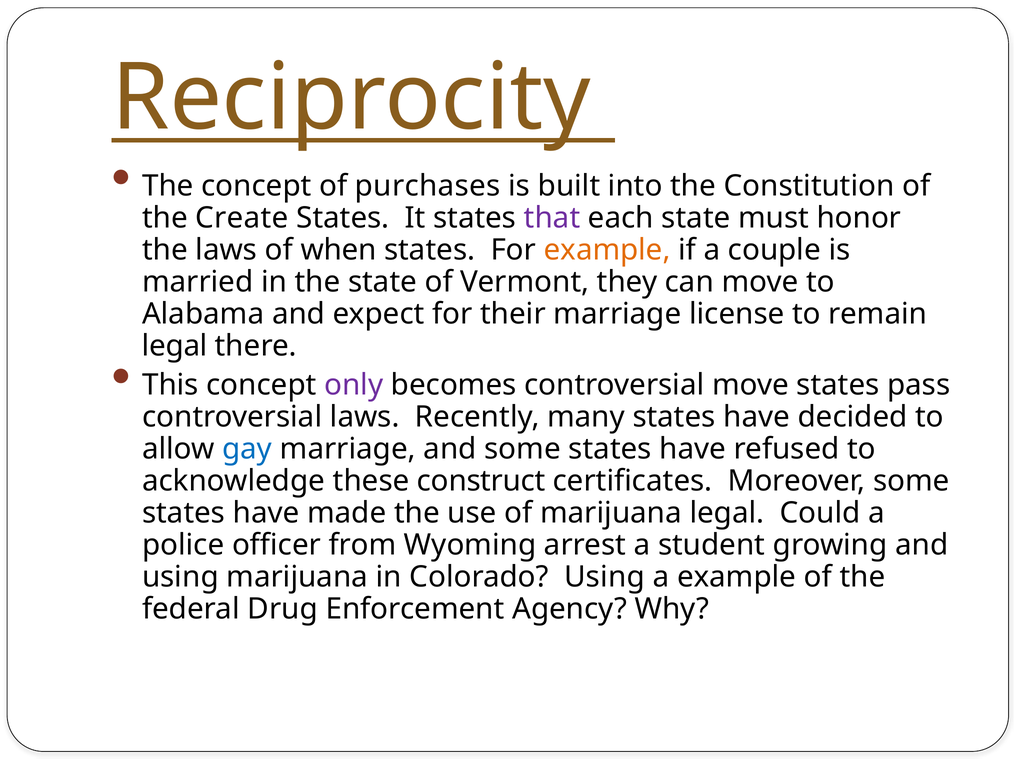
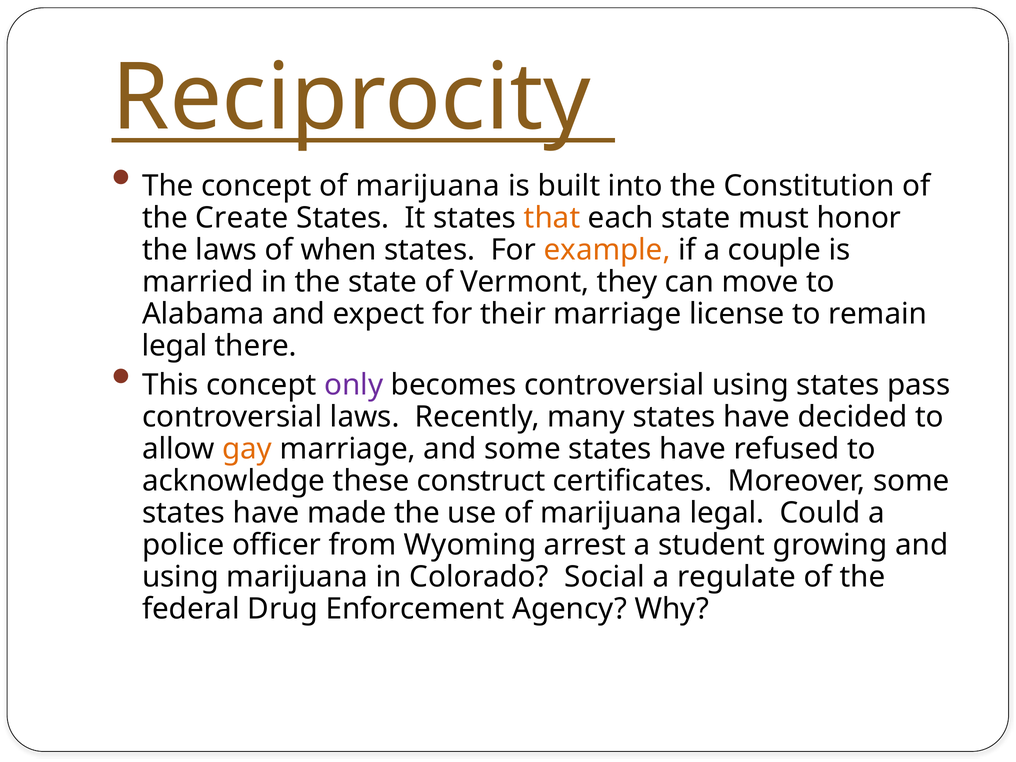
concept of purchases: purchases -> marijuana (428, 186)
that colour: purple -> orange (552, 218)
controversial move: move -> using (750, 385)
gay colour: blue -> orange (247, 449)
Colorado Using: Using -> Social (605, 577)
a example: example -> regulate (736, 577)
